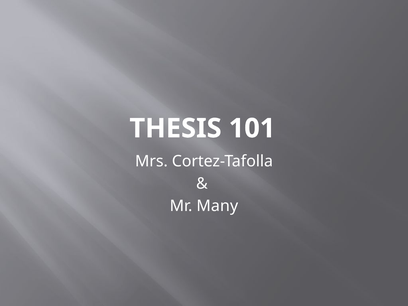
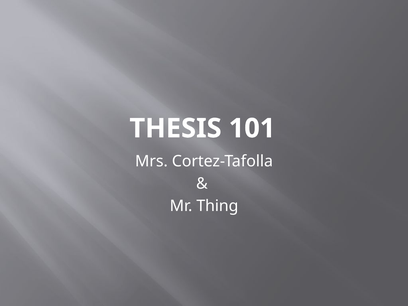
Many: Many -> Thing (217, 206)
